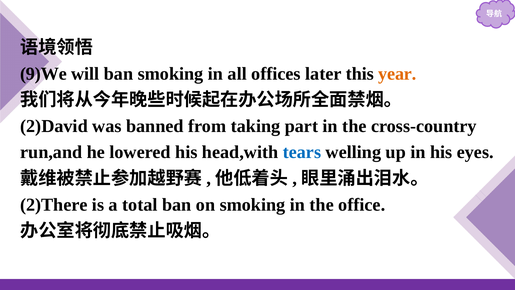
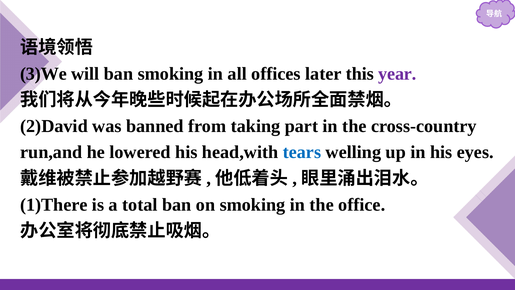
9)We: 9)We -> 3)We (43, 74)
year colour: orange -> purple (397, 74)
2)There: 2)There -> 1)There (54, 204)
